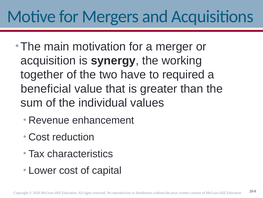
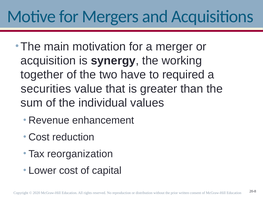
beneficial: beneficial -> securities (46, 88)
characteristics: characteristics -> reorganization (80, 153)
